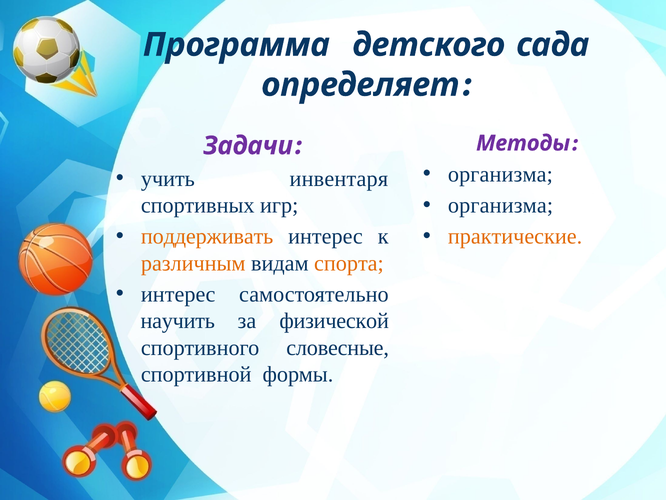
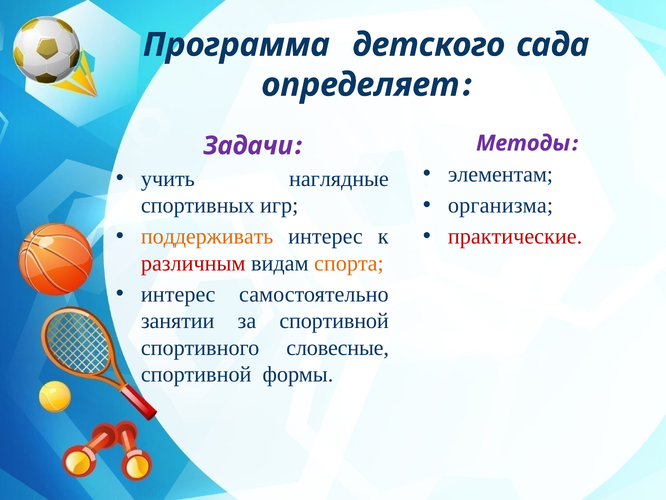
организма: организма -> элементам (500, 174)
инвентаря: инвентаря -> наглядные (339, 179)
практические colour: orange -> red (515, 236)
различным colour: orange -> red (193, 263)
научить: научить -> занятии (178, 321)
за физической: физической -> спортивной (334, 321)
